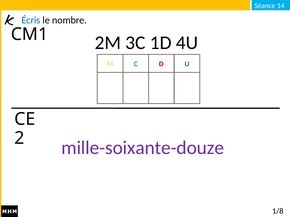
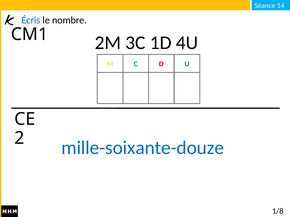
mille-soixante-douze colour: purple -> blue (143, 148)
